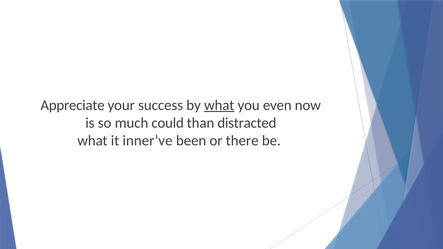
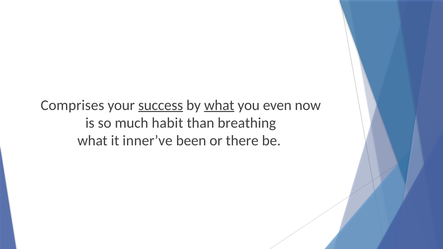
Appreciate: Appreciate -> Comprises (72, 105)
success underline: none -> present (161, 105)
could: could -> habit (167, 123)
distracted: distracted -> breathing (247, 123)
